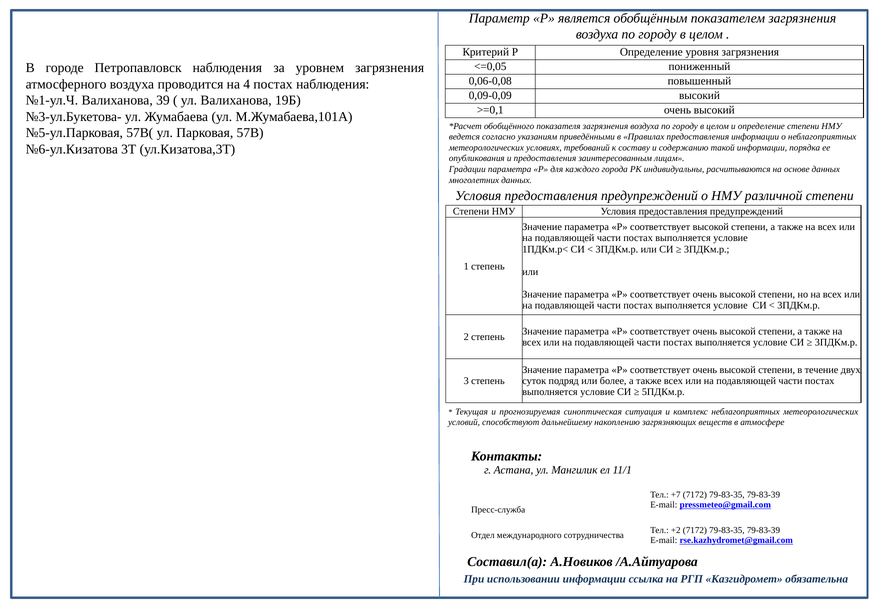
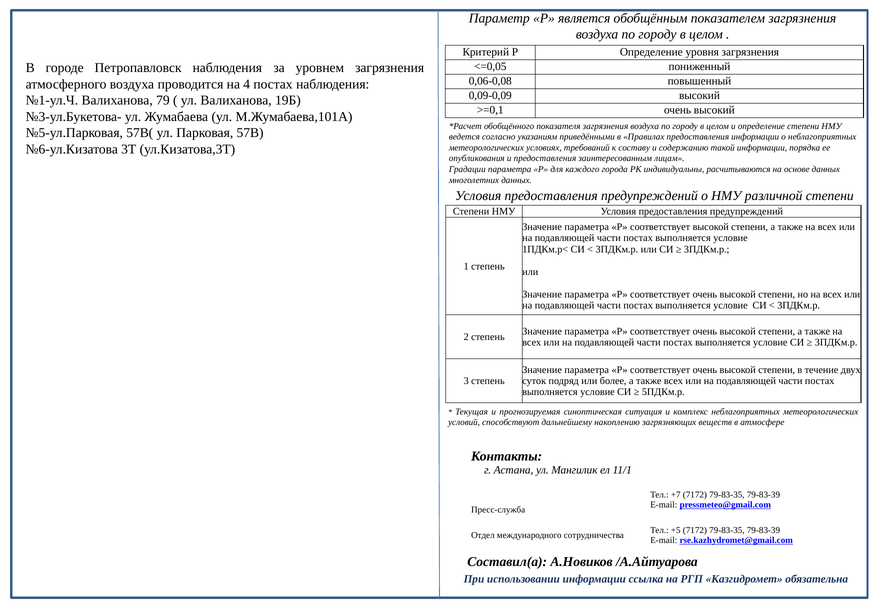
39: 39 -> 79 (163, 101)
+2: +2 -> +5 (676, 531)
